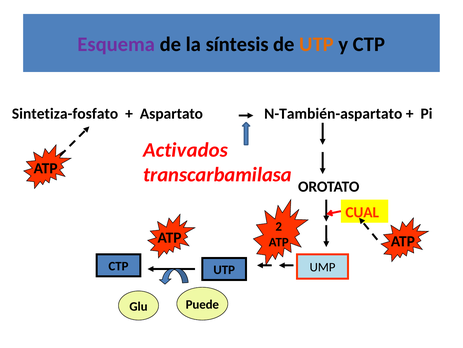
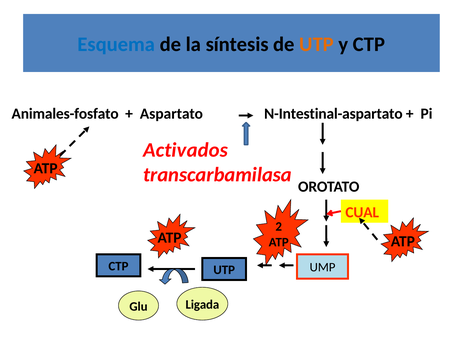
Esquema colour: purple -> blue (116, 44)
Sintetiza-fosfato: Sintetiza-fosfato -> Animales-fosfato (65, 113)
N-También-aspartato: N-También-aspartato -> N-Intestinal-aspartato (333, 113)
Puede: Puede -> Ligada (202, 304)
